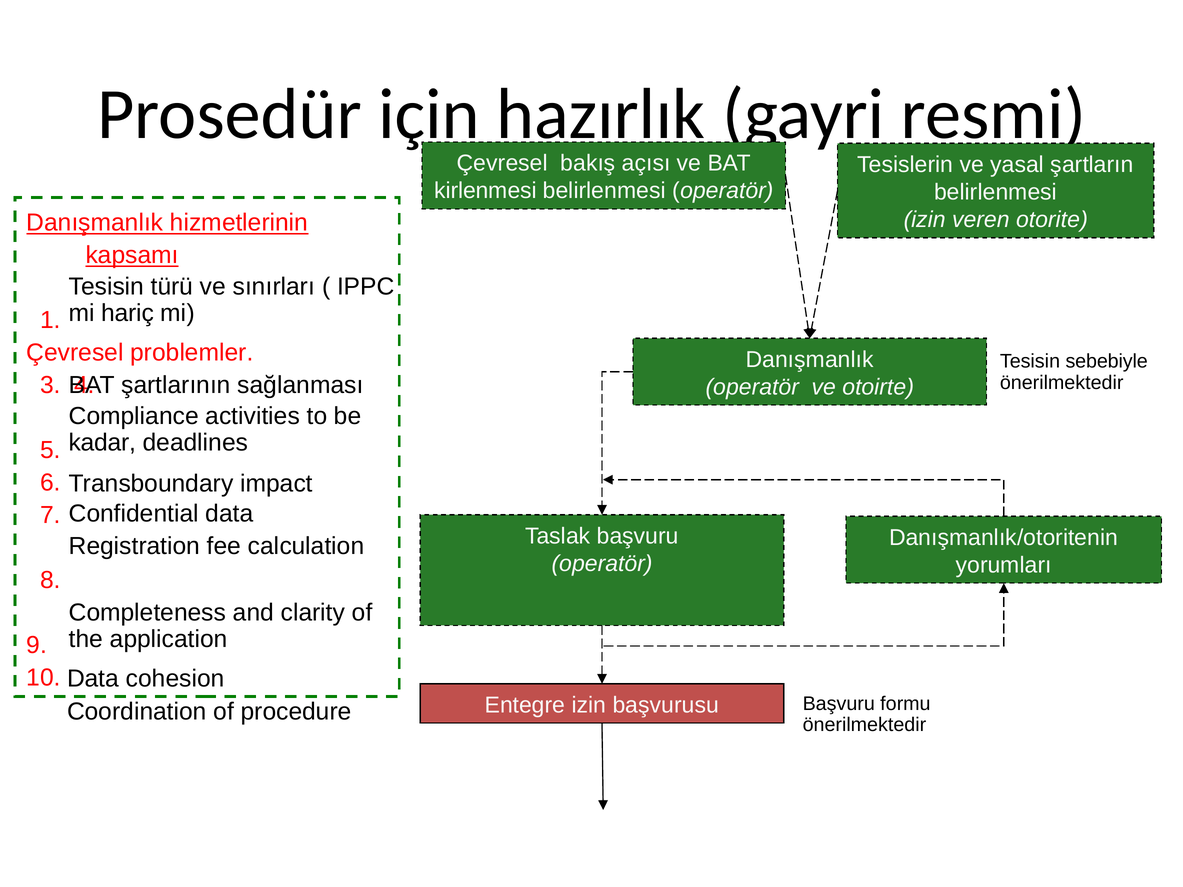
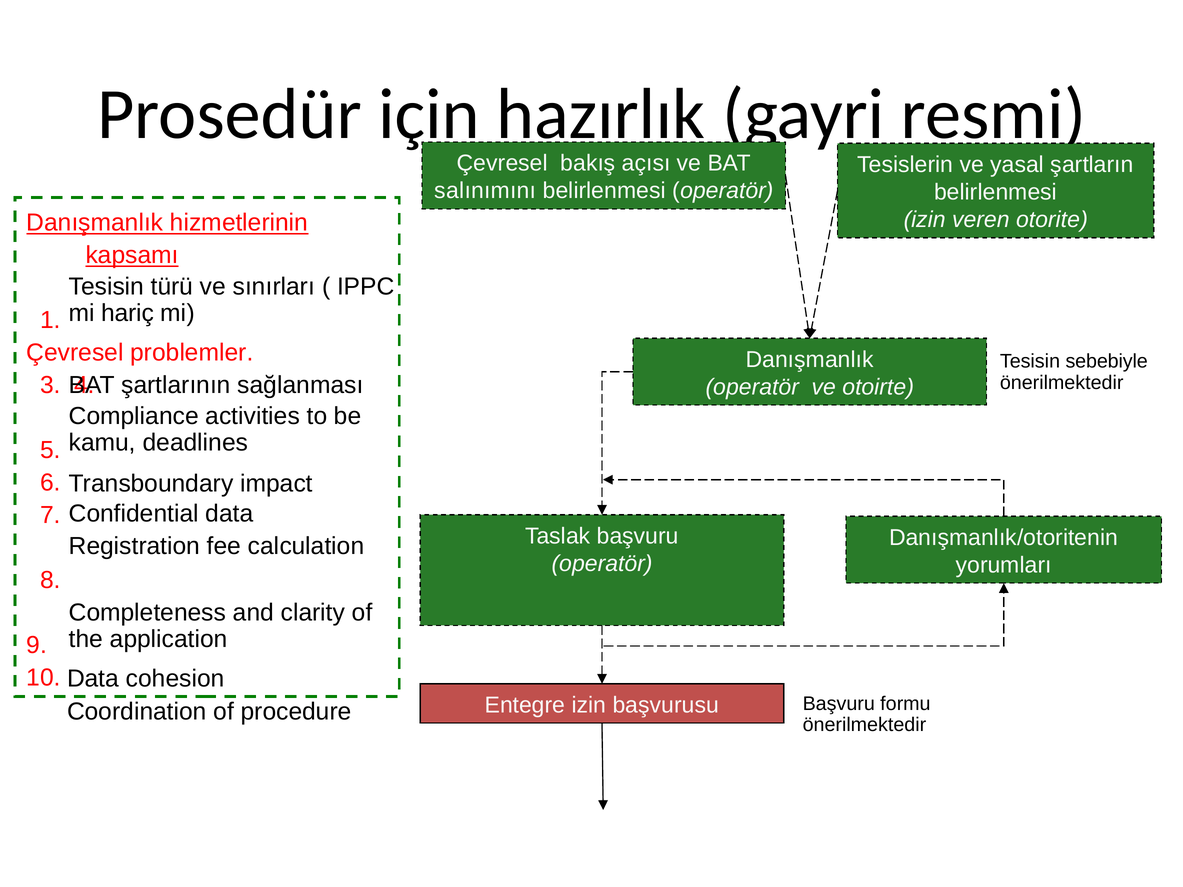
kirlenmesi: kirlenmesi -> salınımını (485, 191)
kadar: kadar -> kamu (102, 443)
